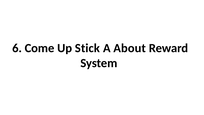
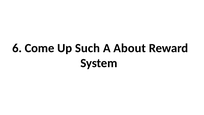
Stick: Stick -> Such (87, 48)
